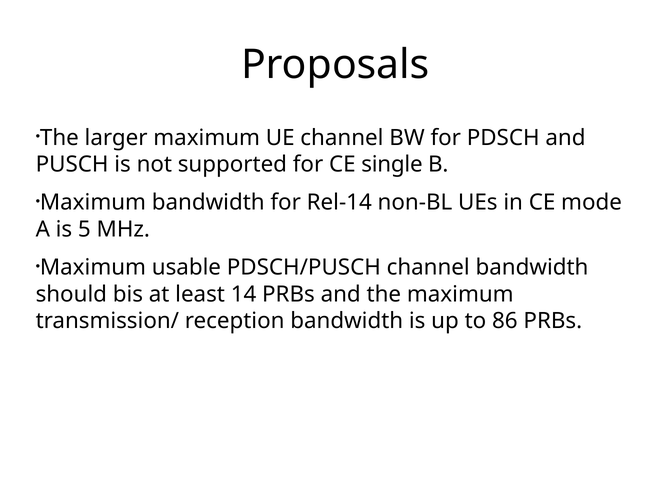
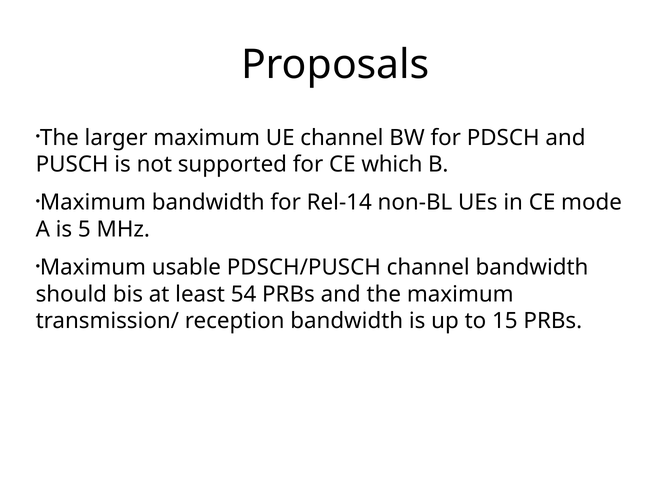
single: single -> which (392, 165)
14: 14 -> 54 (244, 294)
86: 86 -> 15 (505, 321)
